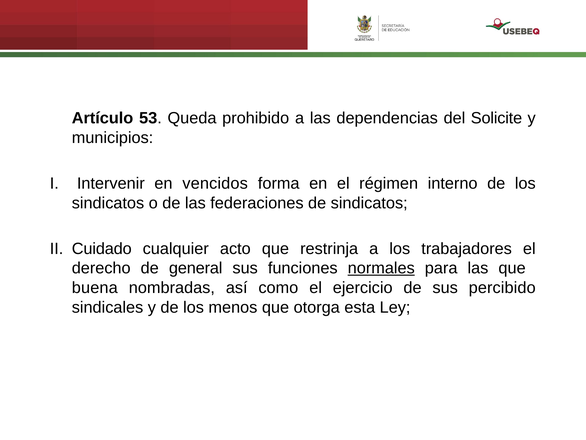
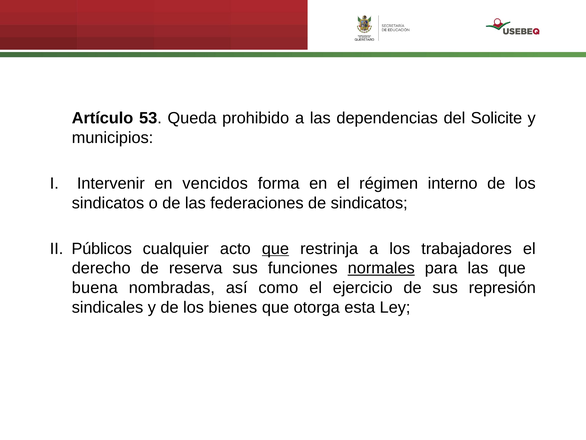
Cuidado: Cuidado -> Públicos (102, 248)
que underline: none -> present (275, 248)
general: general -> reserva (196, 268)
percibido: percibido -> represión (502, 288)
menos: menos -> bienes (233, 307)
